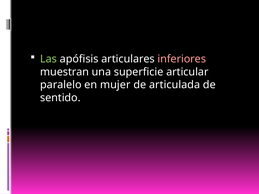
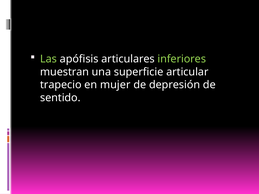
inferiores colour: pink -> light green (182, 59)
paralelo: paralelo -> trapecio (61, 85)
articulada: articulada -> depresión (175, 85)
